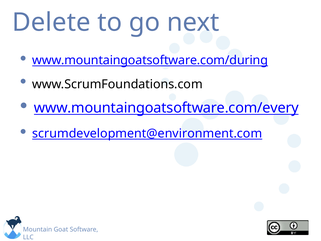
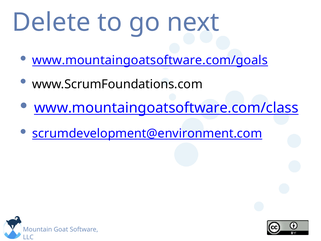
www.mountaingoatsoftware.com/during: www.mountaingoatsoftware.com/during -> www.mountaingoatsoftware.com/goals (150, 60)
www.mountaingoatsoftware.com/every: www.mountaingoatsoftware.com/every -> www.mountaingoatsoftware.com/class (166, 108)
